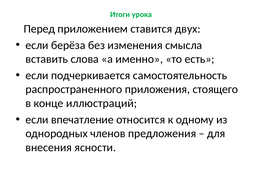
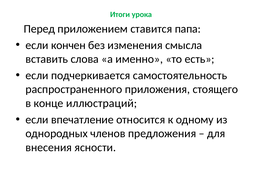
двух: двух -> папа (188, 29)
берёза: берёза -> кончен (68, 45)
